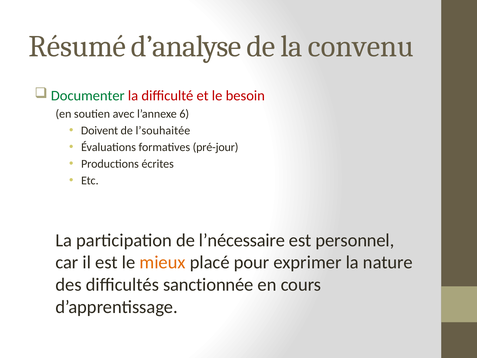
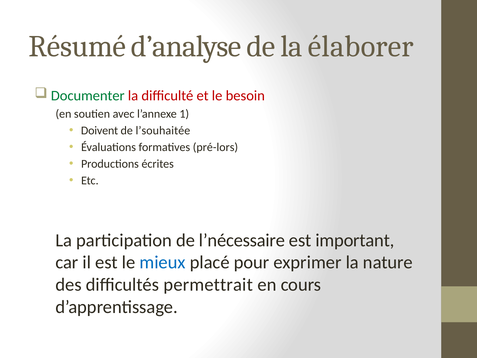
convenu: convenu -> élaborer (361, 46)
6: 6 -> 1 (184, 114)
pré-jour: pré-jour -> pré-lors (215, 147)
personnel: personnel -> important (355, 240)
mieux colour: orange -> blue (163, 262)
sanctionnée: sanctionnée -> permettrait (208, 284)
